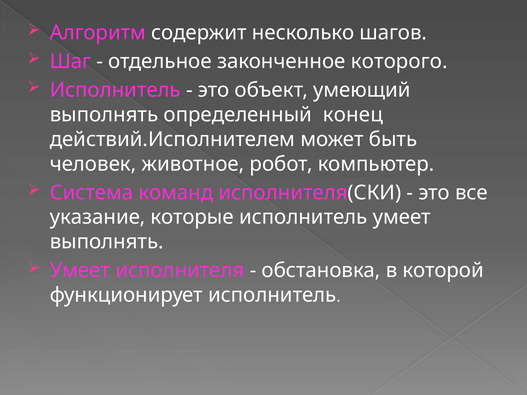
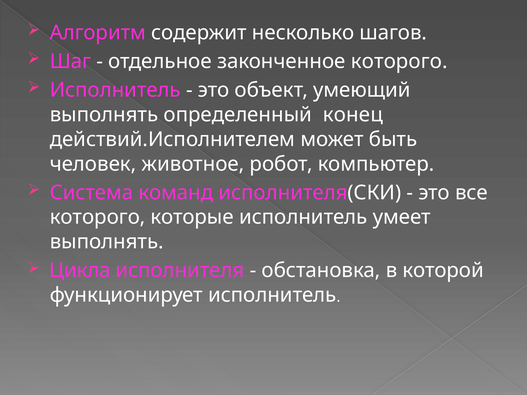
указание: указание -> которого (98, 217)
Умеет: Умеет -> Цикла (80, 271)
